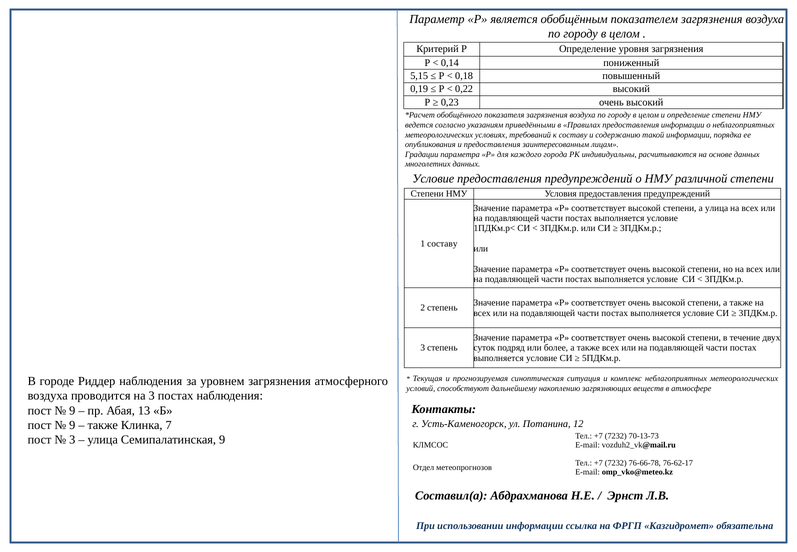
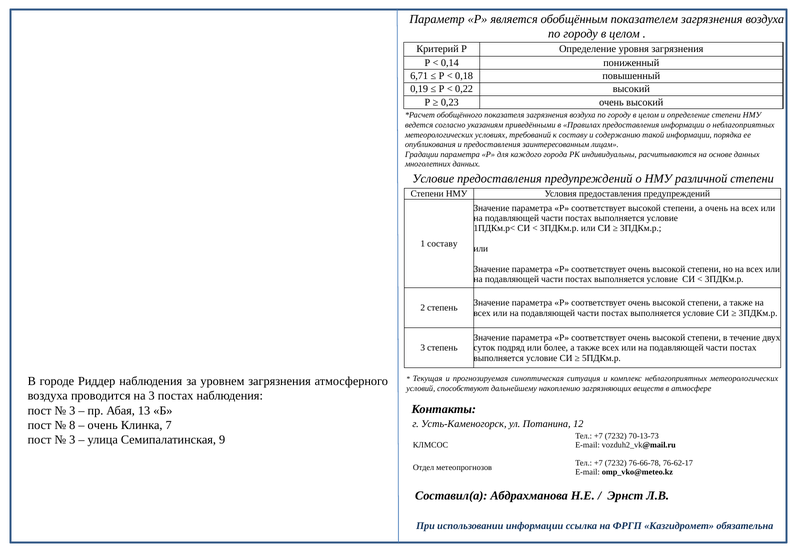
5,15: 5,15 -> 6,71 (419, 76)
а улица: улица -> очень (717, 208)
9: 9 -> 3 (72, 410)
9: 9 -> 8 (72, 425)
также: также -> очень (103, 425)
